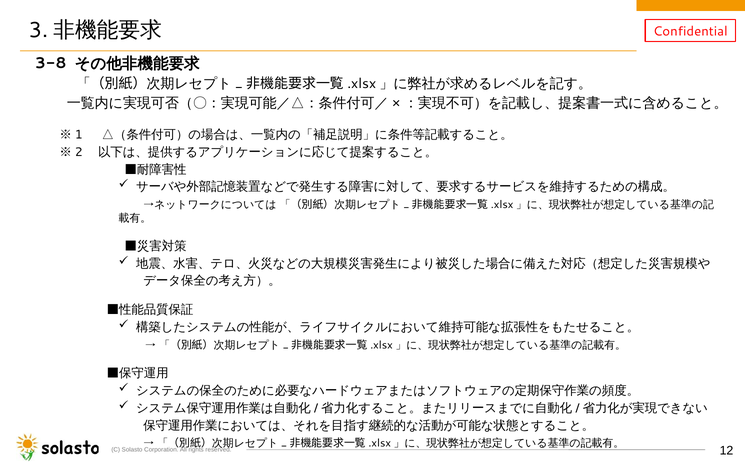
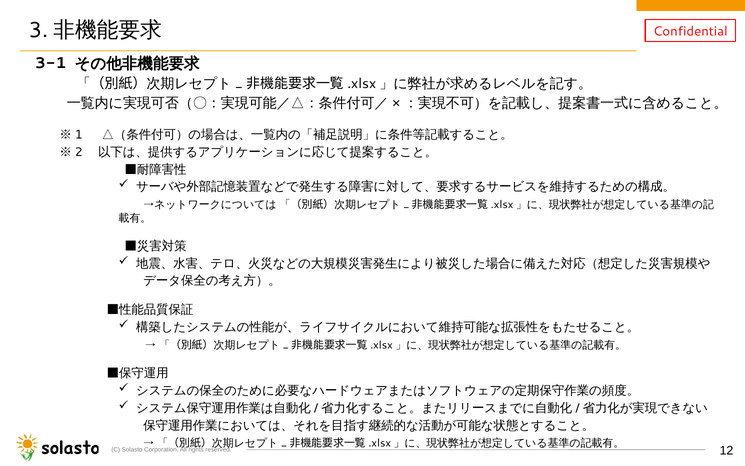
3-8: 3-8 -> 3-1 (51, 63)
